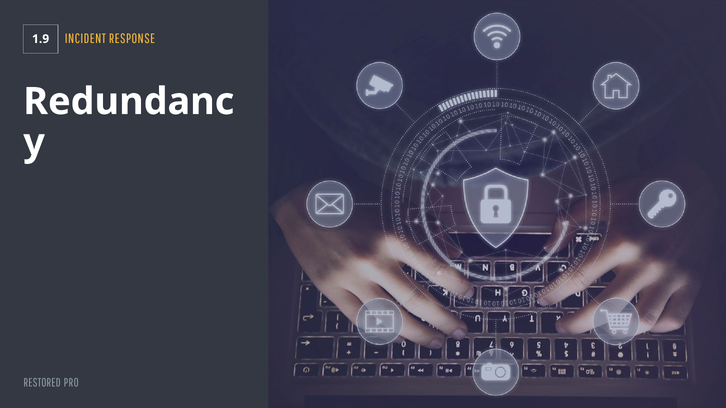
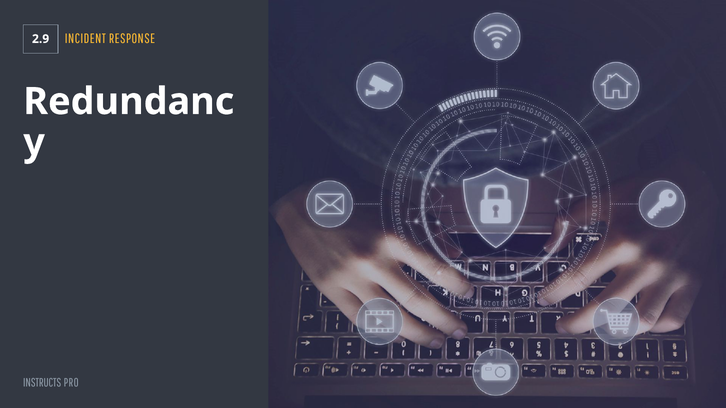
1.9: 1.9 -> 2.9 (41, 39)
RESTORED: RESTORED -> INSTRUCTS (42, 383)
